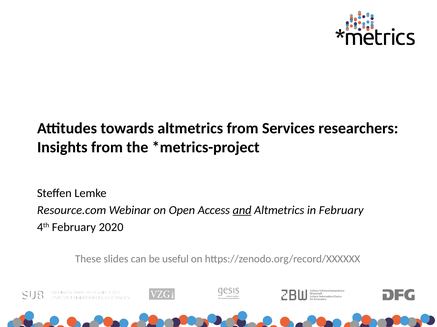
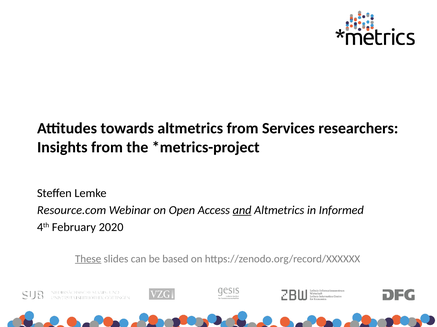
in February: February -> Informed (341, 211)
These underline: none -> present (88, 259)
useful: useful -> based (175, 259)
